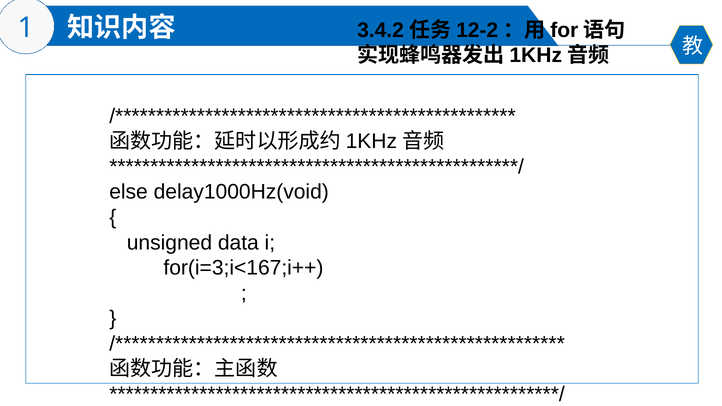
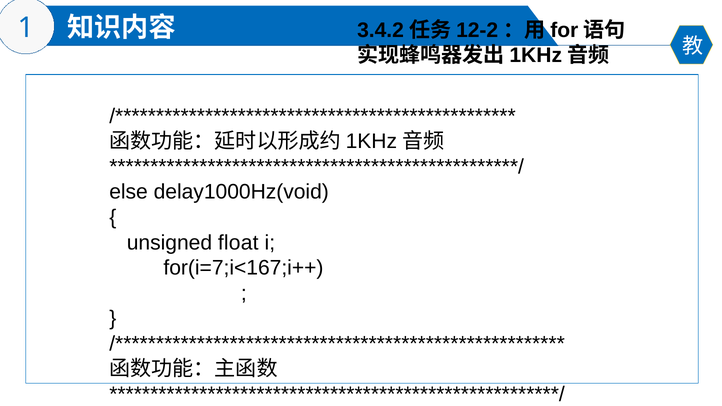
data: data -> float (238, 243)
for(i=3;i<167;i++: for(i=3;i<167;i++ -> for(i=7;i<167;i++ (243, 268)
